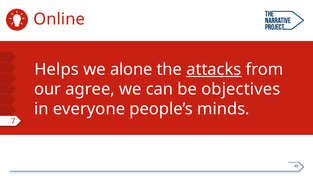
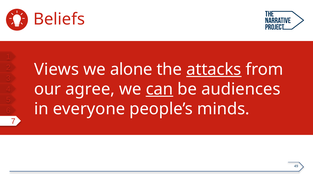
Online: Online -> Beliefs (59, 19)
Helps: Helps -> Views (57, 69)
can underline: none -> present (159, 89)
objectives: objectives -> audiences (241, 89)
